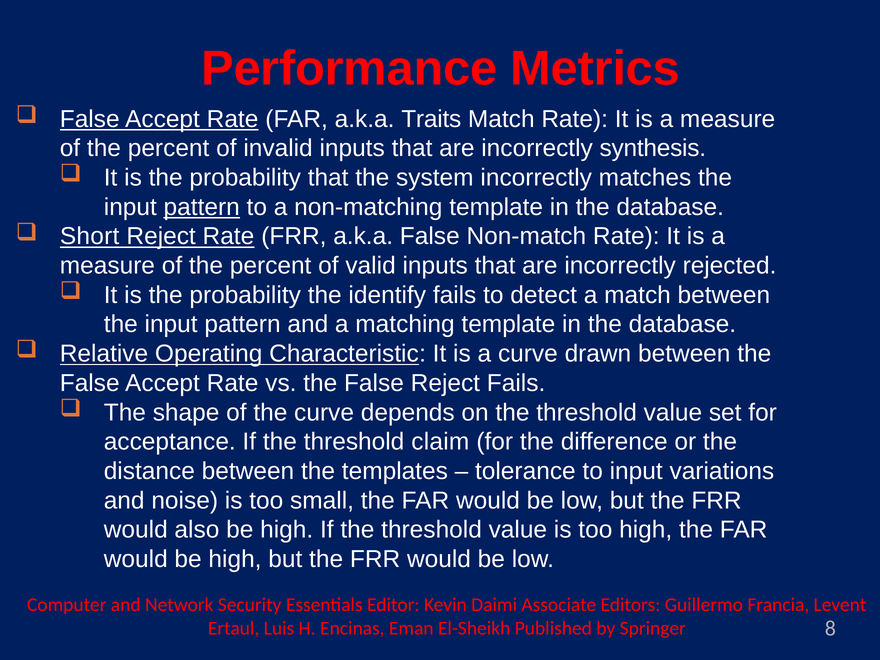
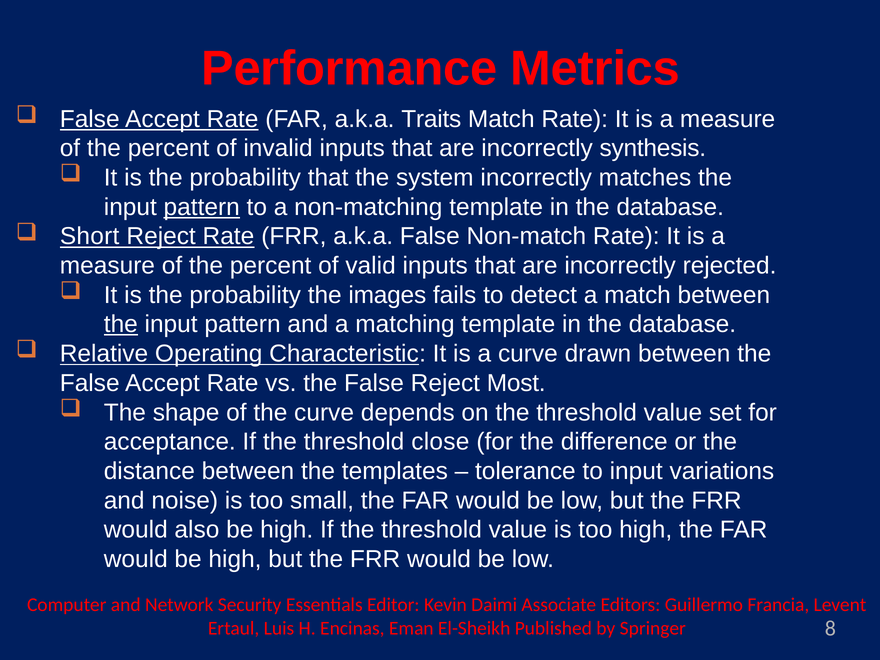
identify: identify -> images (387, 295)
the underline: none -> present (121, 324)
Reject Fails: Fails -> Most (516, 383)
claim: claim -> close (440, 442)
